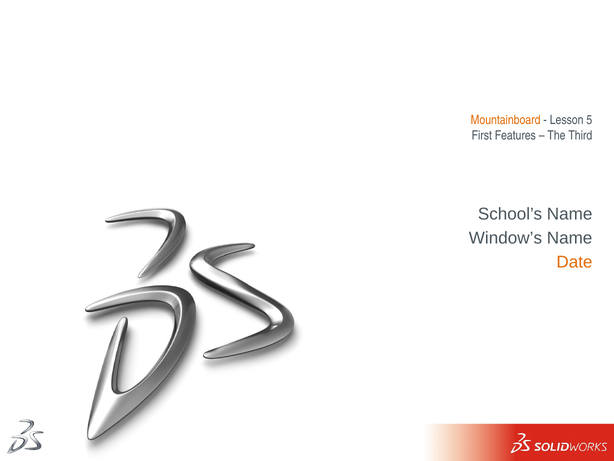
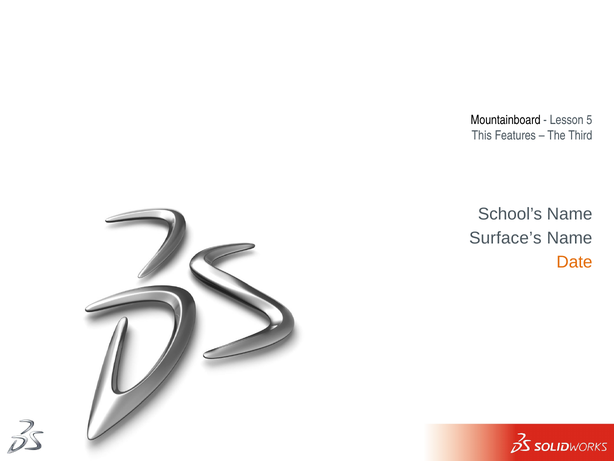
Mountainboard colour: orange -> black (506, 120)
First: First -> This (482, 135)
Window’s: Window’s -> Surface’s (505, 238)
